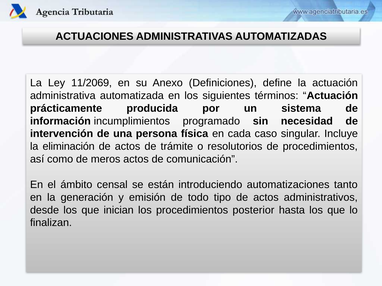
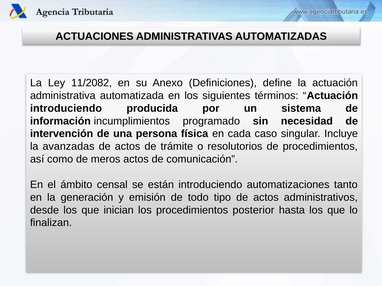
11/2069: 11/2069 -> 11/2082 (92, 83)
prácticamente: prácticamente -> introduciendo (66, 108)
eliminación: eliminación -> avanzadas (69, 147)
